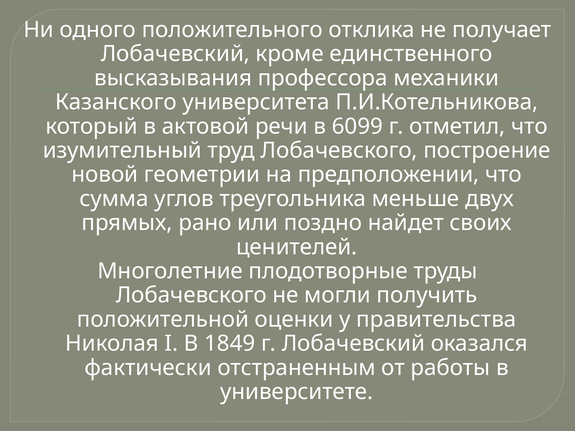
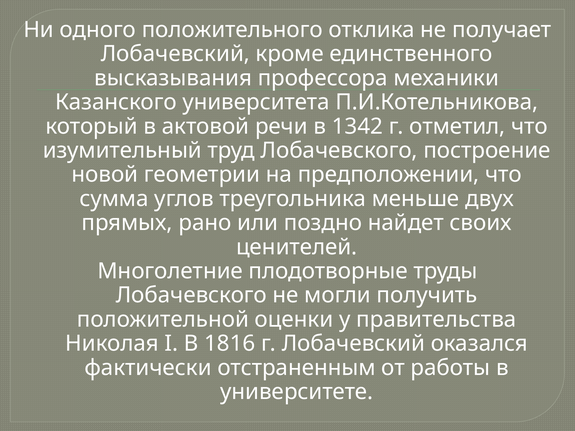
6099: 6099 -> 1342 (357, 126)
1849: 1849 -> 1816 (230, 344)
